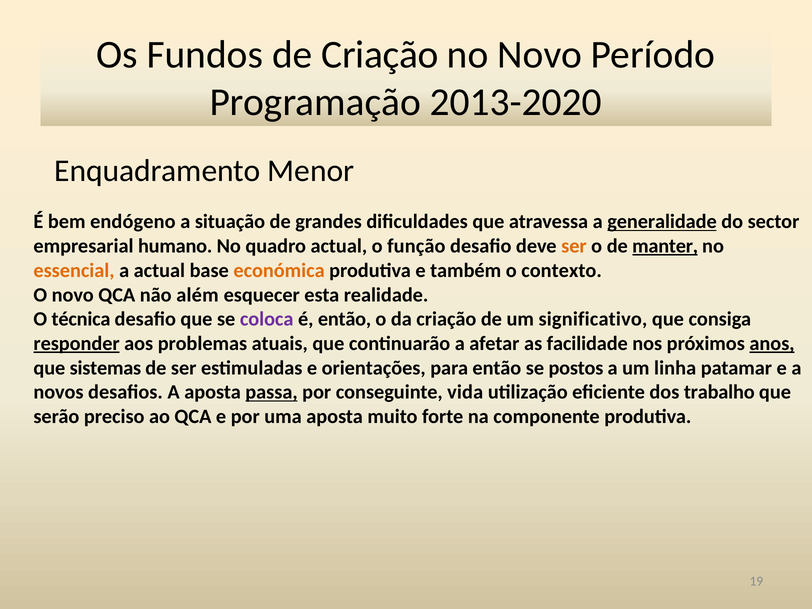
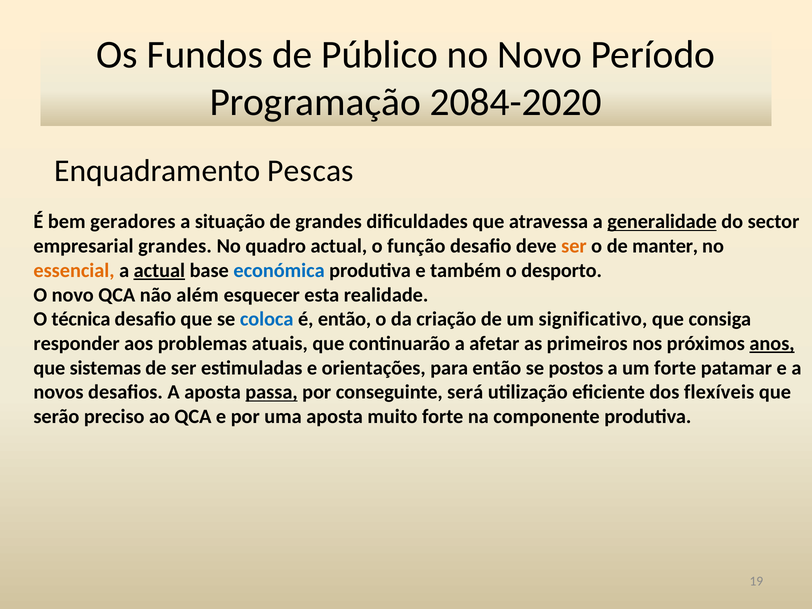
de Criação: Criação -> Público (380, 55)
2013-2020: 2013-2020 -> 2084-2020 (516, 102)
Menor: Menor -> Pescas (311, 171)
endógeno: endógeno -> geradores (133, 222)
empresarial humano: humano -> grandes (175, 246)
manter underline: present -> none (665, 246)
actual underline: none -> present (159, 270)
económica colour: orange -> blue (279, 270)
contexto: contexto -> desporto (562, 270)
coloca colour: purple -> blue (267, 319)
responder underline: present -> none (77, 344)
facilidade: facilidade -> primeiros (587, 344)
um linha: linha -> forte (675, 368)
vida: vida -> será (465, 392)
trabalho: trabalho -> flexíveis (719, 392)
